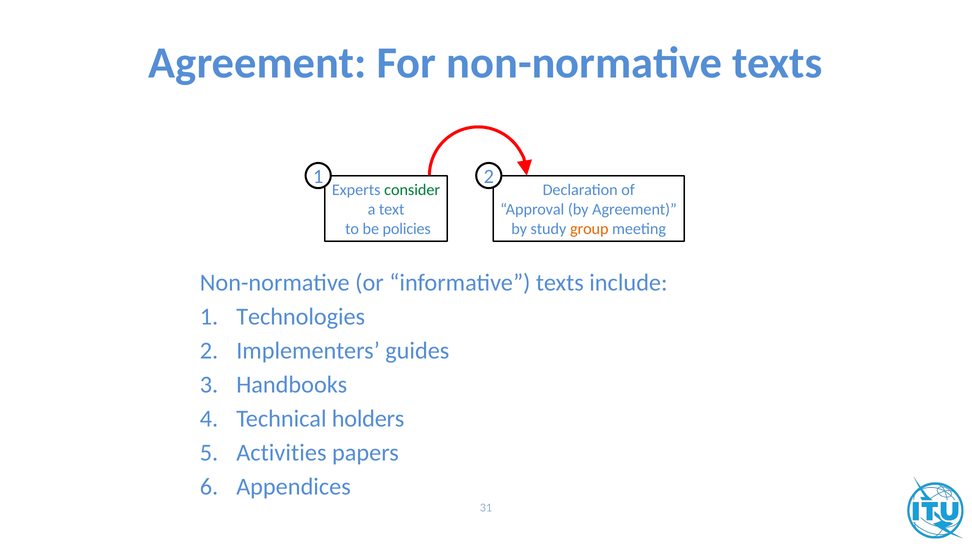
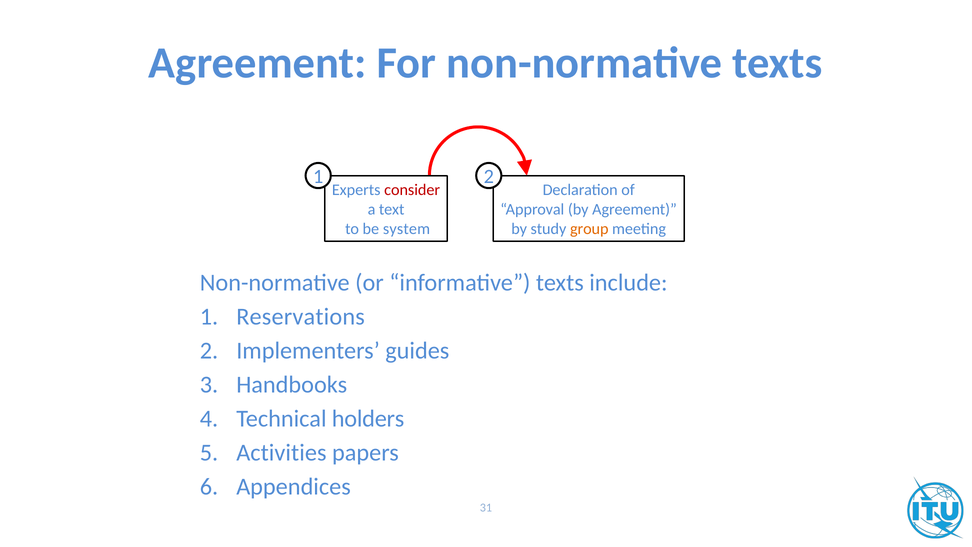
consider colour: green -> red (412, 190)
policies: policies -> system (407, 229)
Technologies: Technologies -> Reservations (301, 317)
